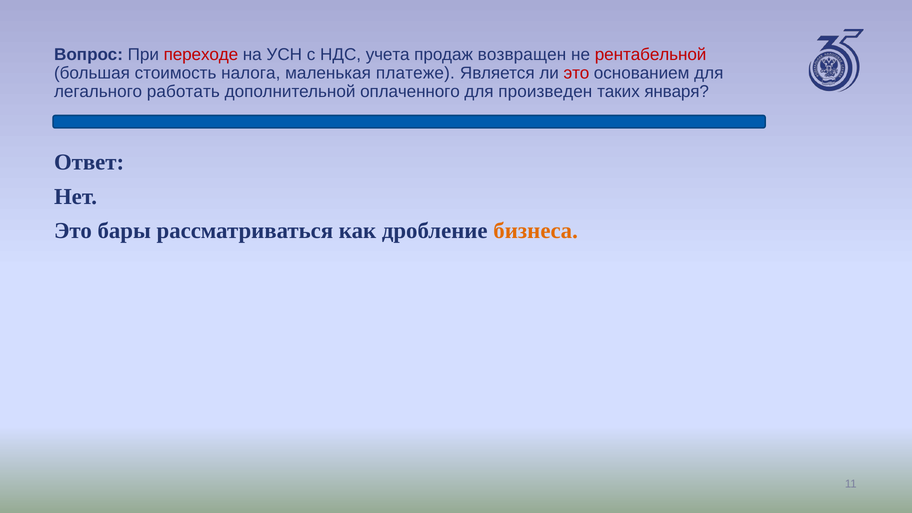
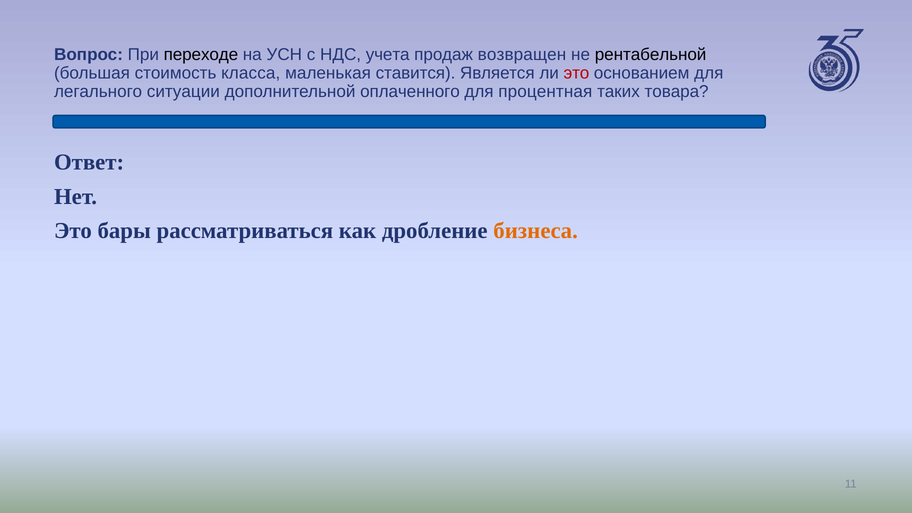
переходе colour: red -> black (201, 55)
рентабельной colour: red -> black (651, 55)
налога: налога -> класса (251, 73)
платеже: платеже -> ставится (415, 73)
работать: работать -> ситуации (183, 92)
произведен: произведен -> процентная (545, 92)
января: января -> товара (677, 92)
